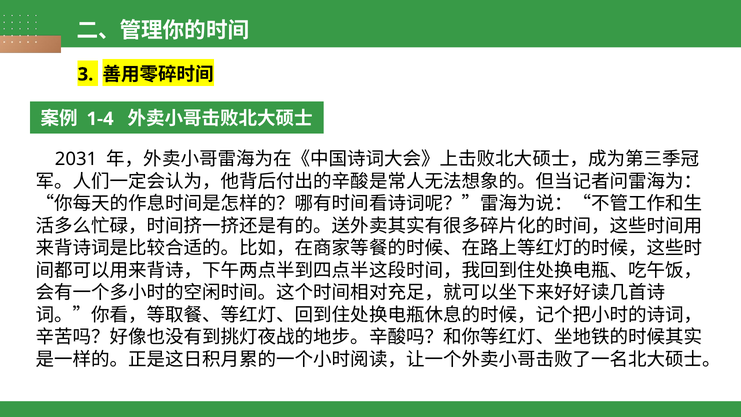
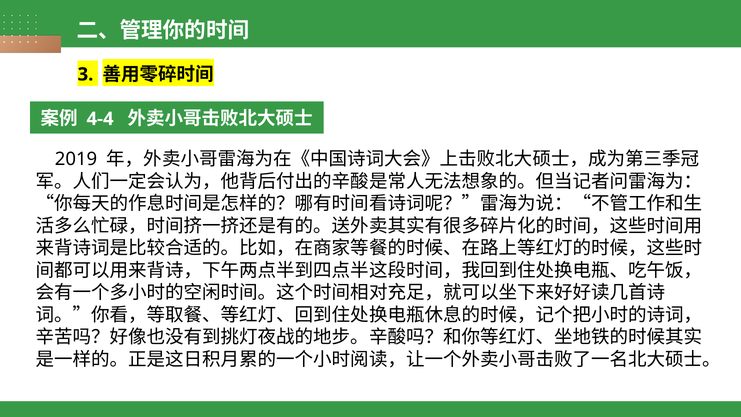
1-4: 1-4 -> 4-4 (100, 119)
2031: 2031 -> 2019 (76, 159)
